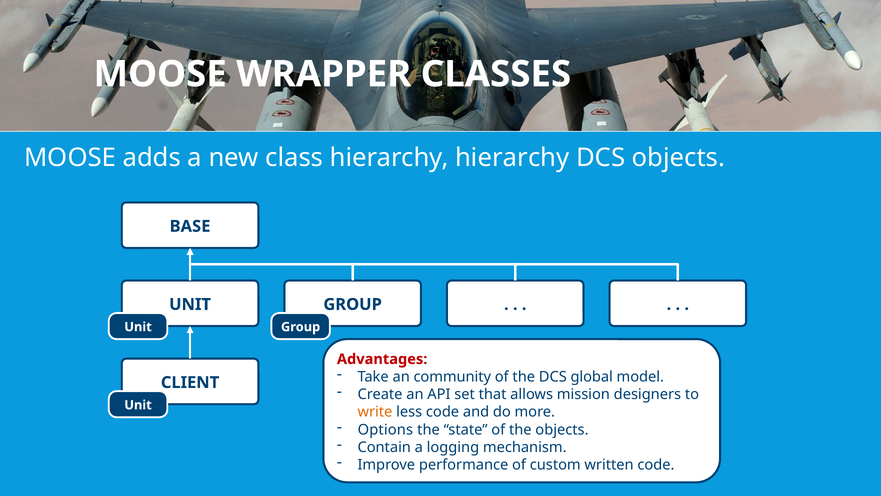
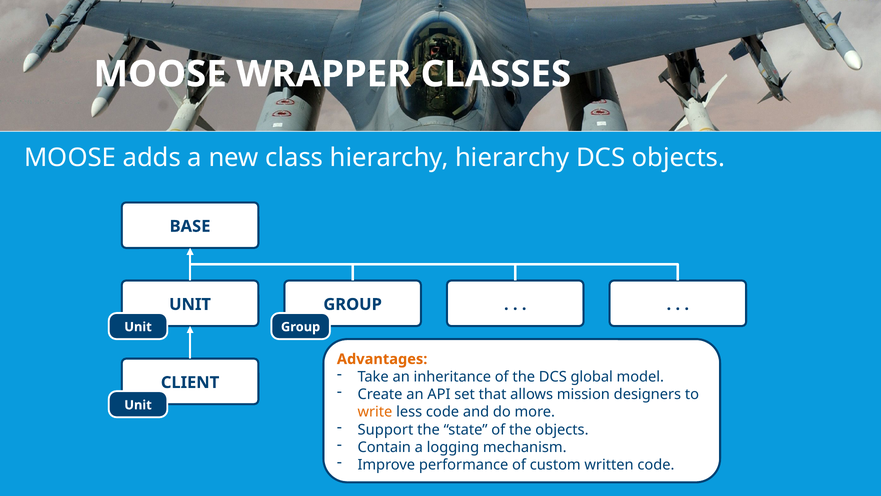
Advantages colour: red -> orange (382, 359)
community: community -> inheritance (452, 376)
Options: Options -> Support (385, 429)
